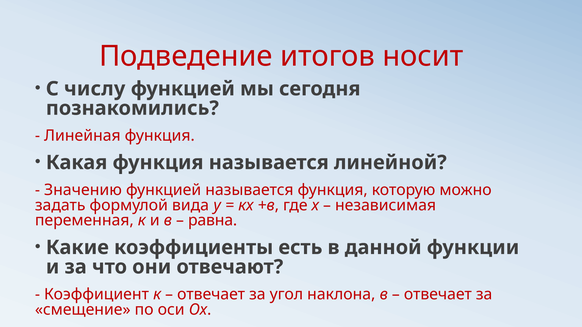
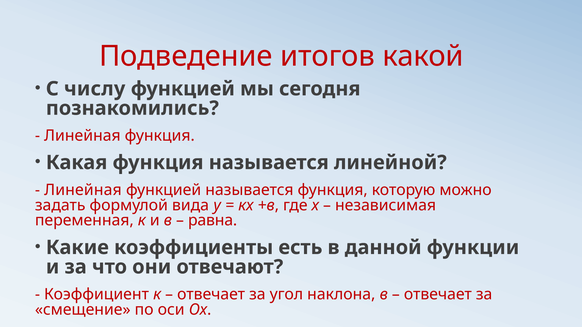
носит: носит -> какой (423, 56)
Значению: Значению -> Линейная (83, 190)
